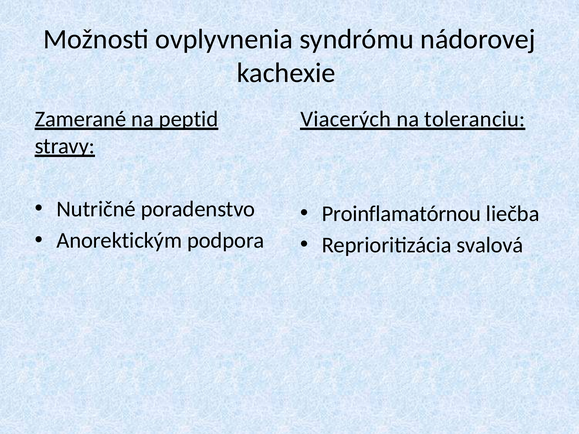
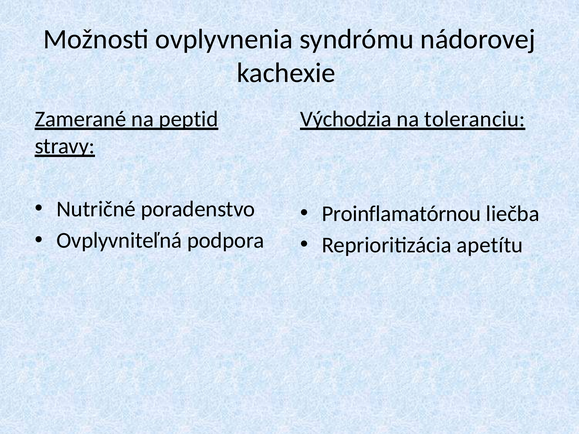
Viacerých: Viacerých -> Východzia (346, 119)
Anorektickým: Anorektickým -> Ovplyvniteľná (119, 241)
svalová: svalová -> apetítu (490, 245)
